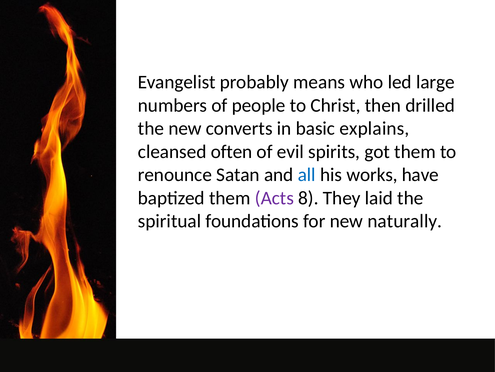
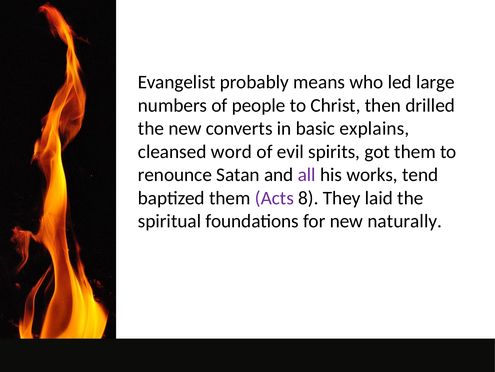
often: often -> word (231, 151)
all colour: blue -> purple (307, 175)
have: have -> tend (420, 175)
